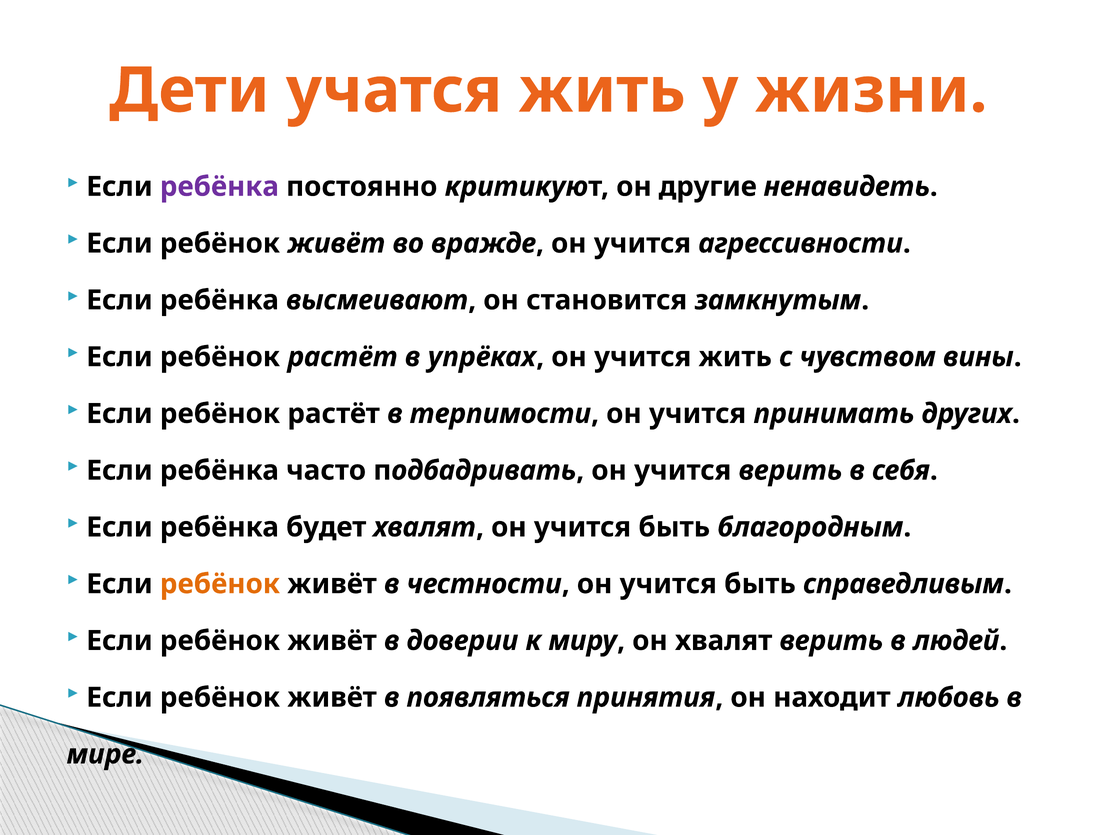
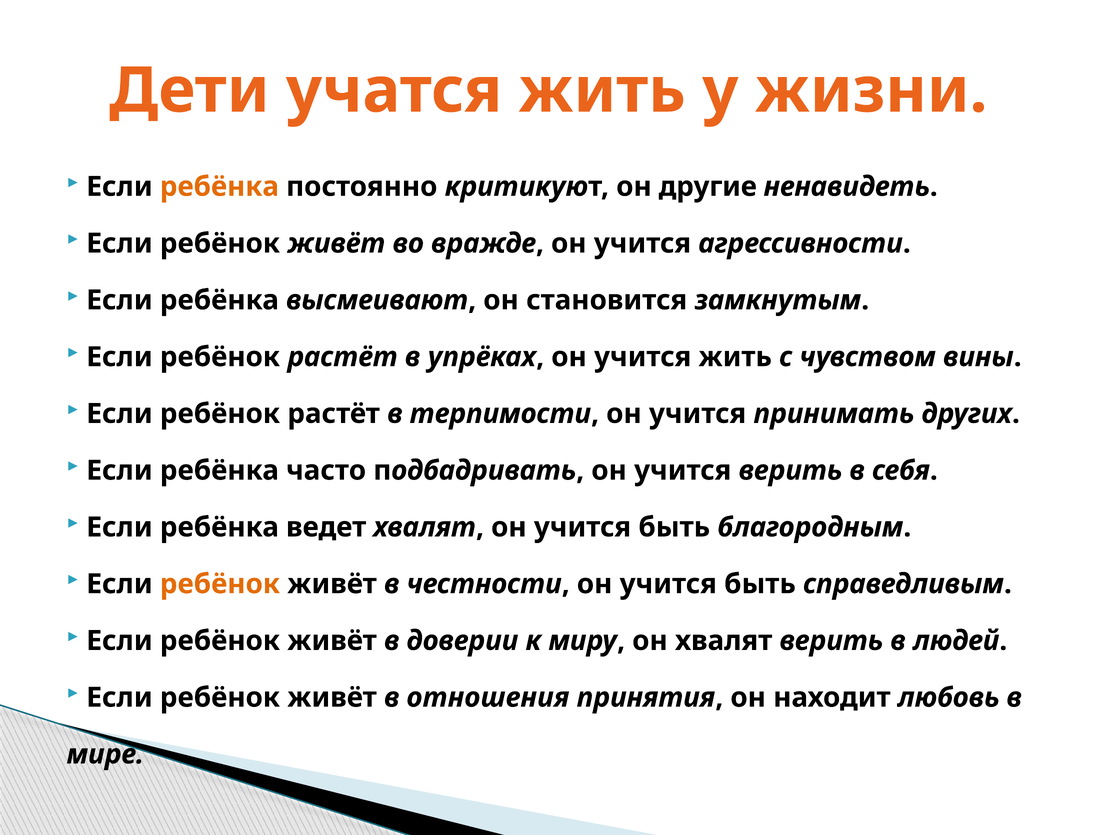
ребёнка colour: purple -> orange (219, 187)
будет: будет -> ведет (326, 528)
появляться: появляться -> отношения (488, 698)
